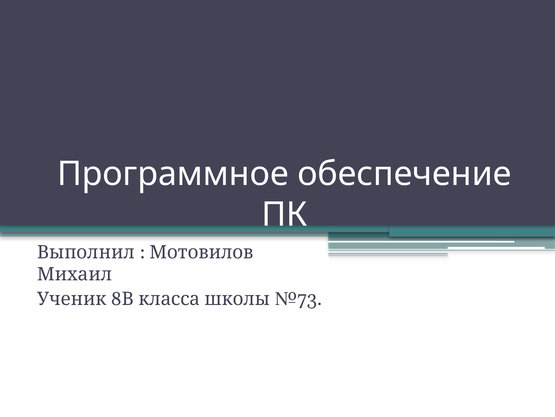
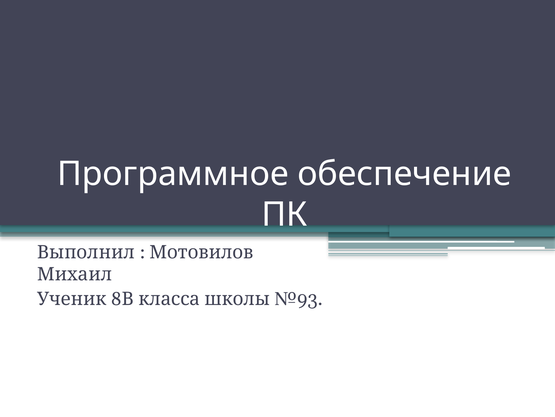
№73: №73 -> №93 (299, 299)
